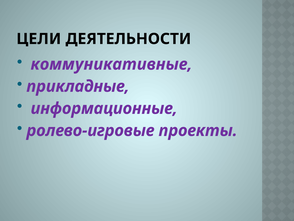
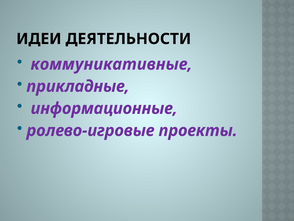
ЦЕЛИ: ЦЕЛИ -> ИДЕИ (39, 39)
